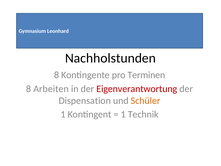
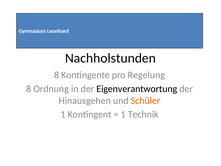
Terminen: Terminen -> Regelung (146, 75)
Arbeiten: Arbeiten -> Ordnung (51, 89)
Eigenverantwortung colour: red -> black (137, 89)
Dispensation: Dispensation -> Hinausgehen (85, 100)
